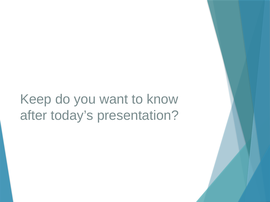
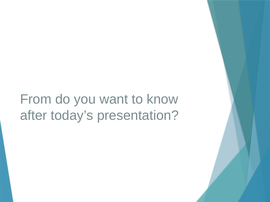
Keep: Keep -> From (36, 100)
